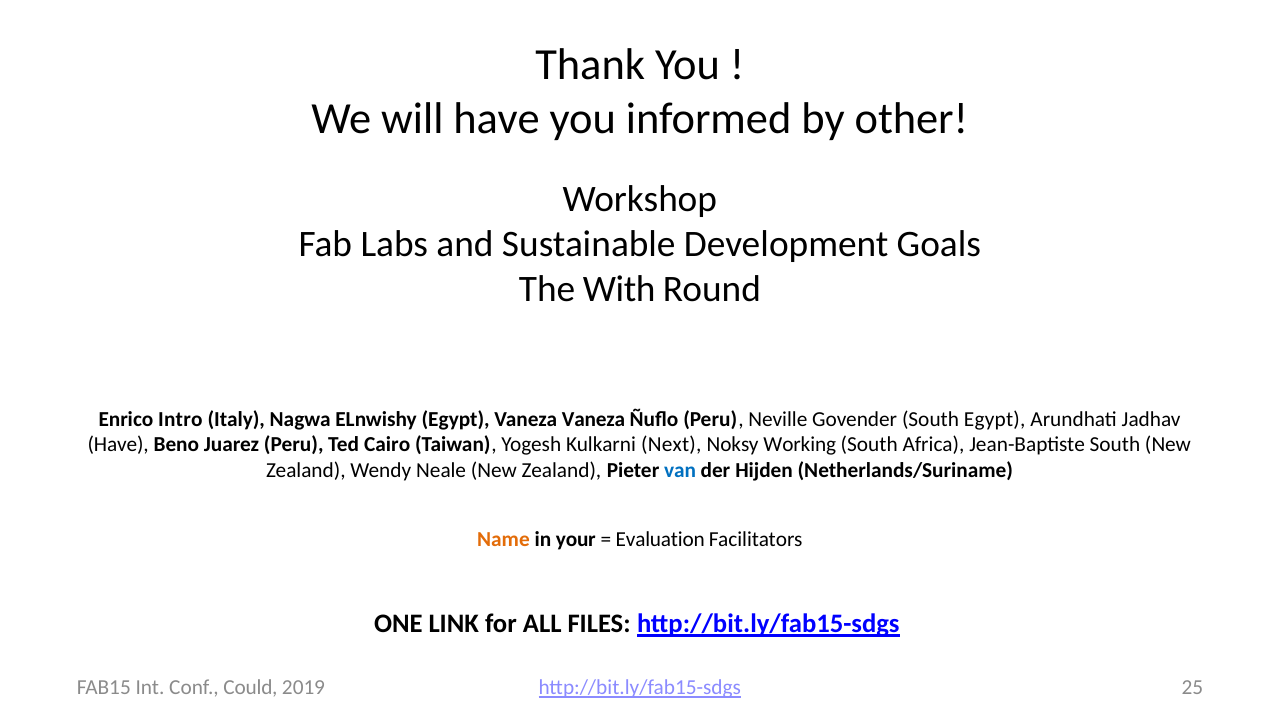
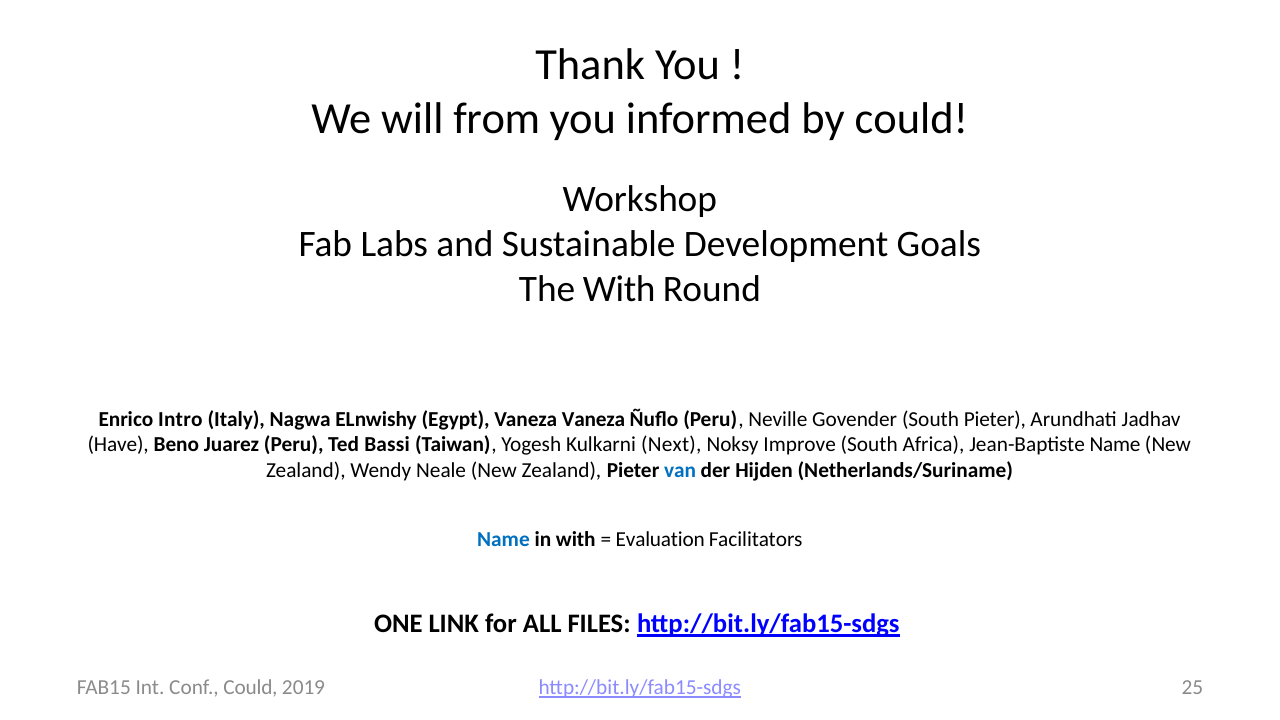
will have: have -> from (497, 119)
by other: other -> could (911, 119)
South Egypt: Egypt -> Pieter (995, 419)
Cairo: Cairo -> Bassi (387, 445)
Working: Working -> Improve (800, 445)
Jean-Baptiste South: South -> Name (1115, 445)
Name colour: orange -> blue (503, 540)
in your: your -> with (576, 540)
